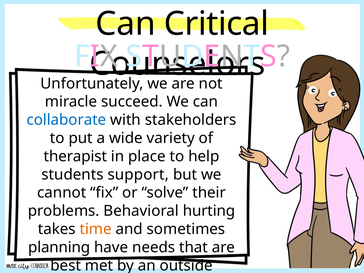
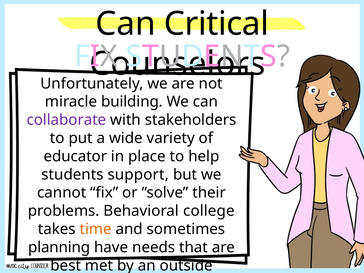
succeed: succeed -> building (132, 102)
collaborate colour: blue -> purple (66, 120)
therapist: therapist -> educator (75, 156)
hurting: hurting -> college (209, 211)
